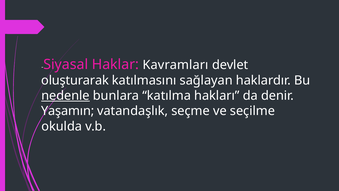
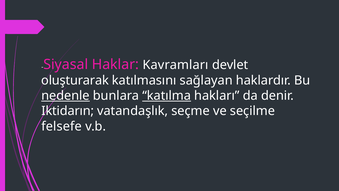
katılma underline: none -> present (167, 96)
Yaşamın: Yaşamın -> Iktidarın (68, 111)
okulda: okulda -> felsefe (62, 126)
